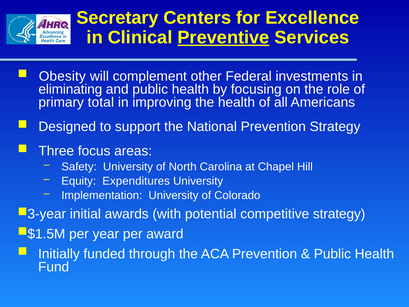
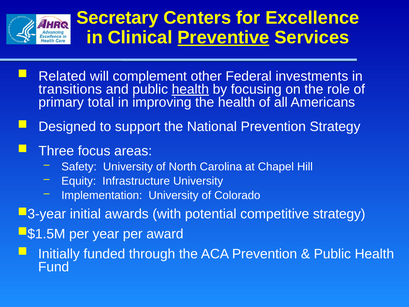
Obesity: Obesity -> Related (62, 76)
eliminating: eliminating -> transitions (70, 89)
health underline: none -> present (190, 89)
Expenditures: Expenditures -> Infrastructure (136, 181)
